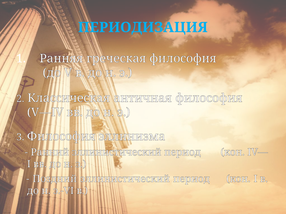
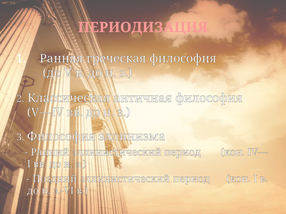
ПЕРИОДИЗАЦИЯ colour: light blue -> pink (143, 27)
